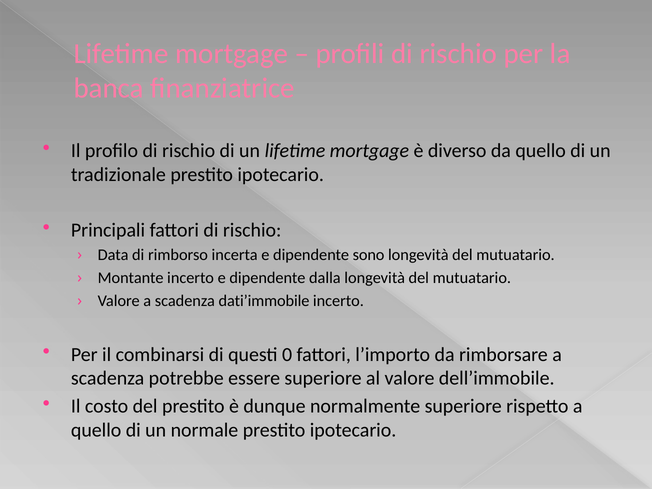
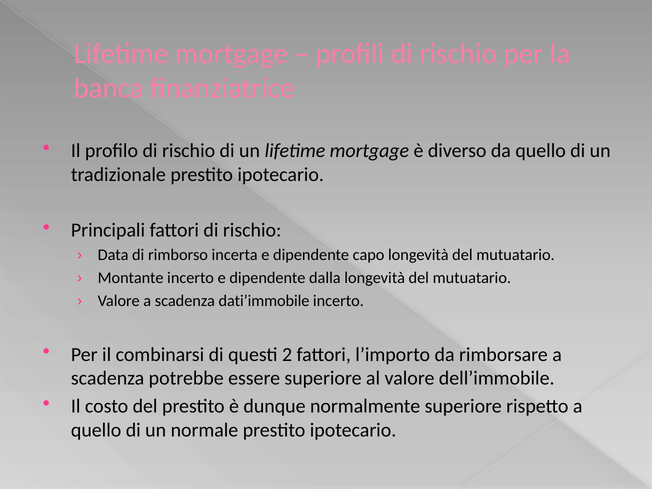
sono: sono -> capo (369, 255)
0: 0 -> 2 (287, 355)
